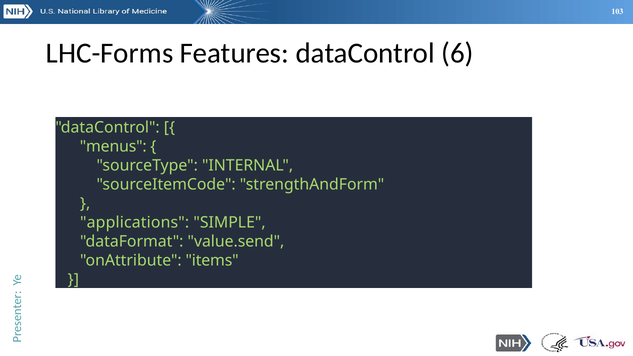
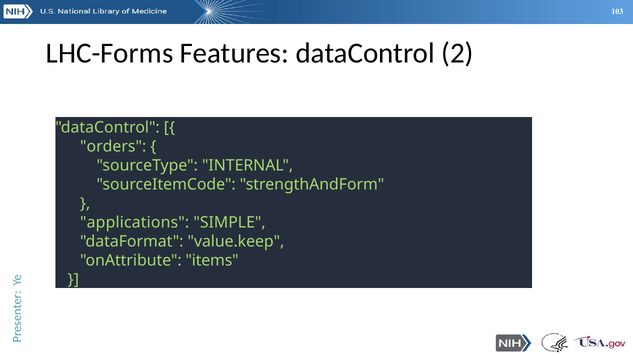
6: 6 -> 2 (457, 53)
menus: menus -> orders (113, 147)
value.send: value.send -> value.keep (236, 242)
